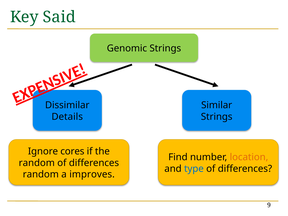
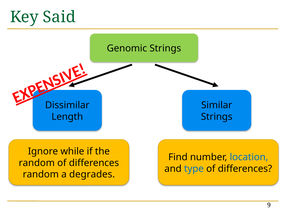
Details: Details -> Length (67, 117)
cores: cores -> while (72, 151)
location colour: orange -> blue (249, 157)
improves: improves -> degrades (92, 174)
